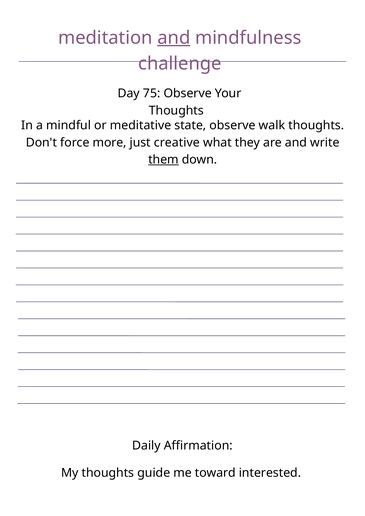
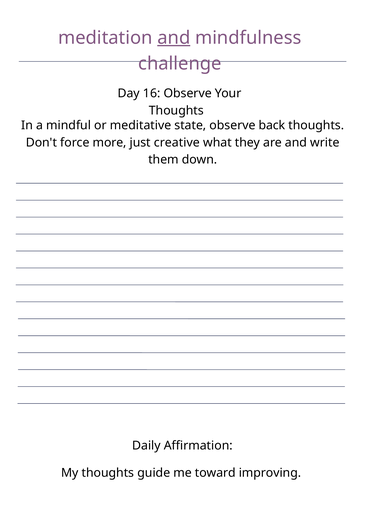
75: 75 -> 16 (152, 93)
walk: walk -> back (272, 125)
them underline: present -> none (163, 160)
interested: interested -> improving (270, 473)
